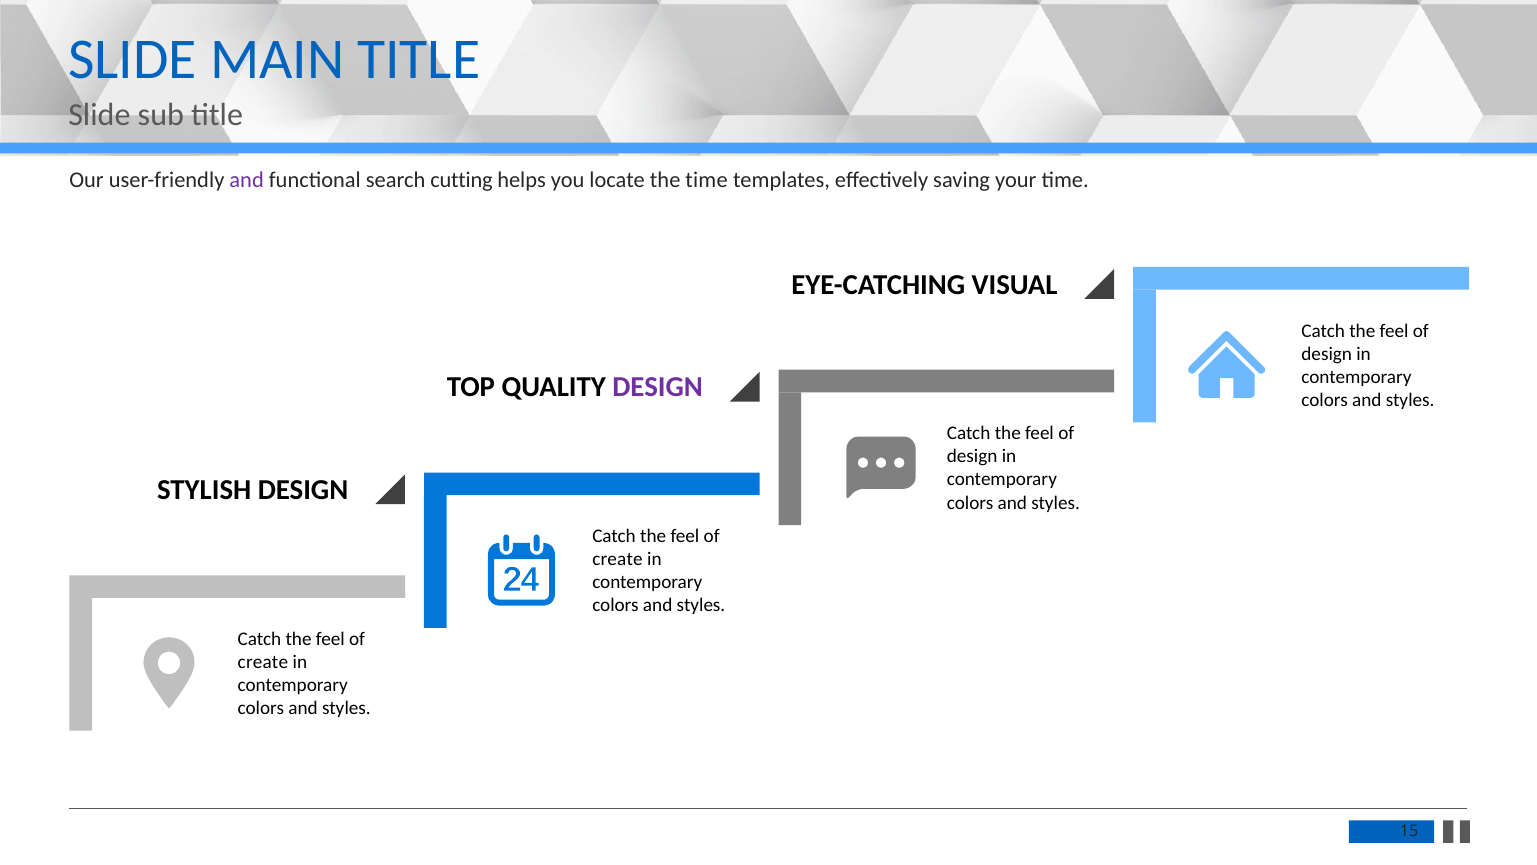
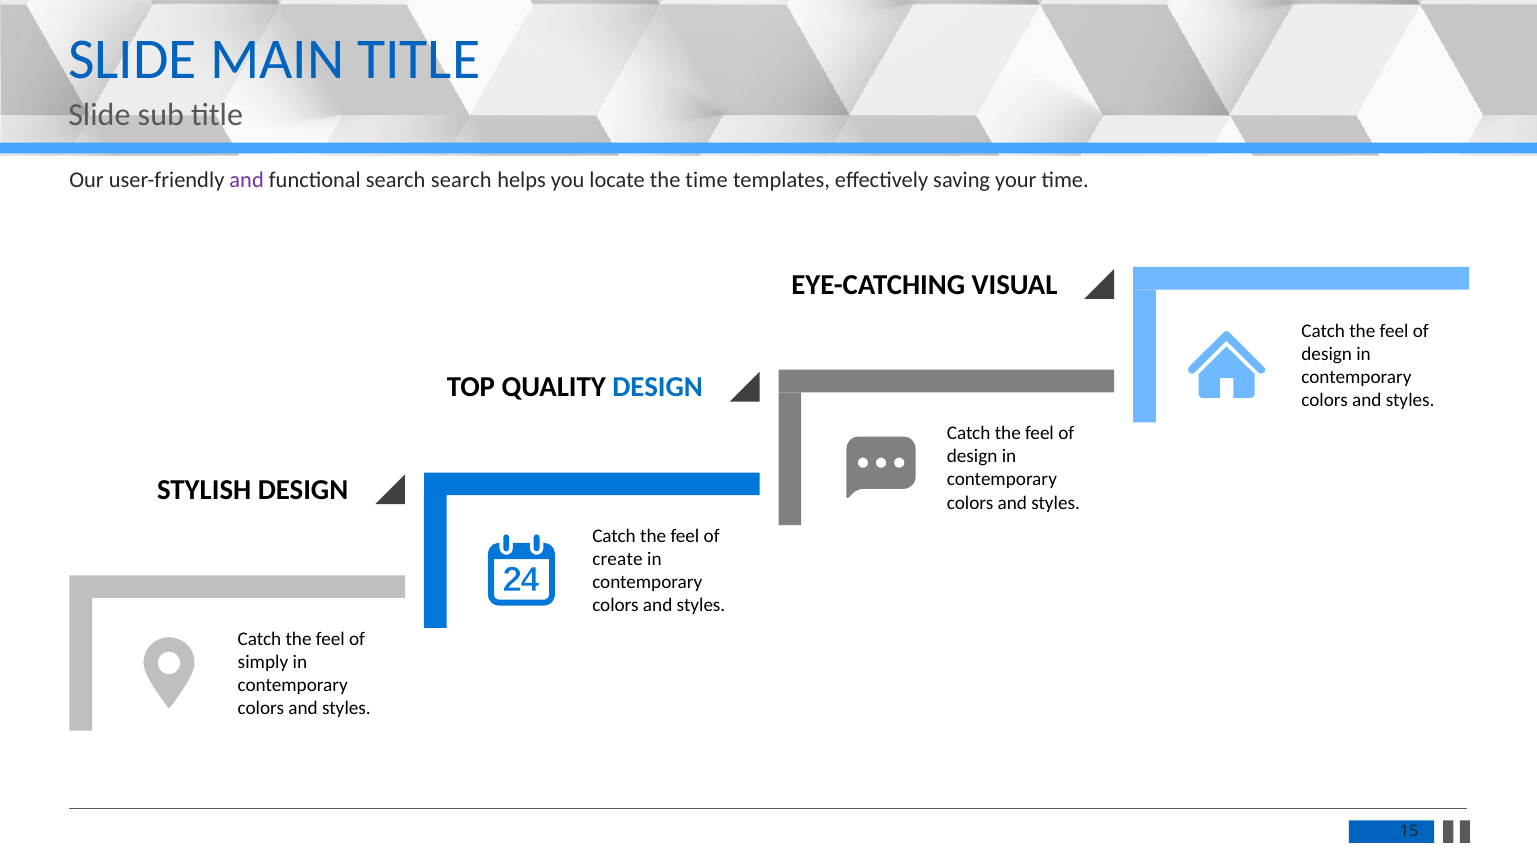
search cutting: cutting -> search (461, 180)
DESIGN colour: purple -> blue (658, 387)
create: create -> simply (263, 662)
